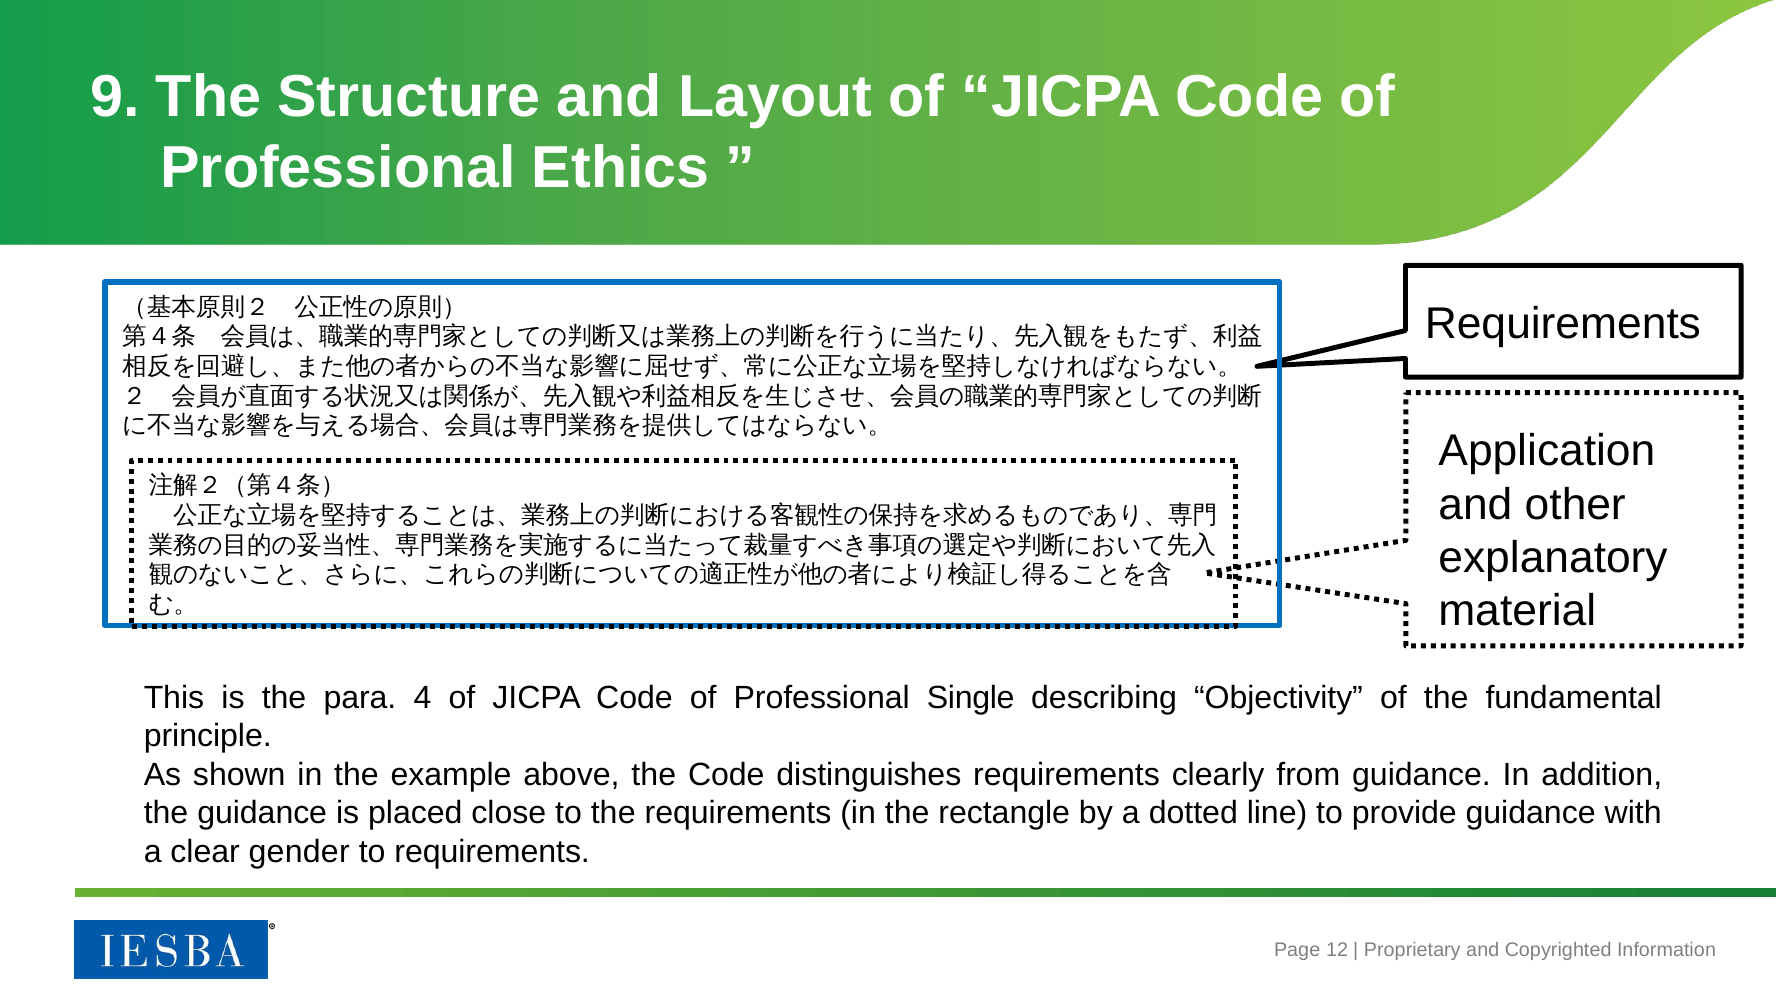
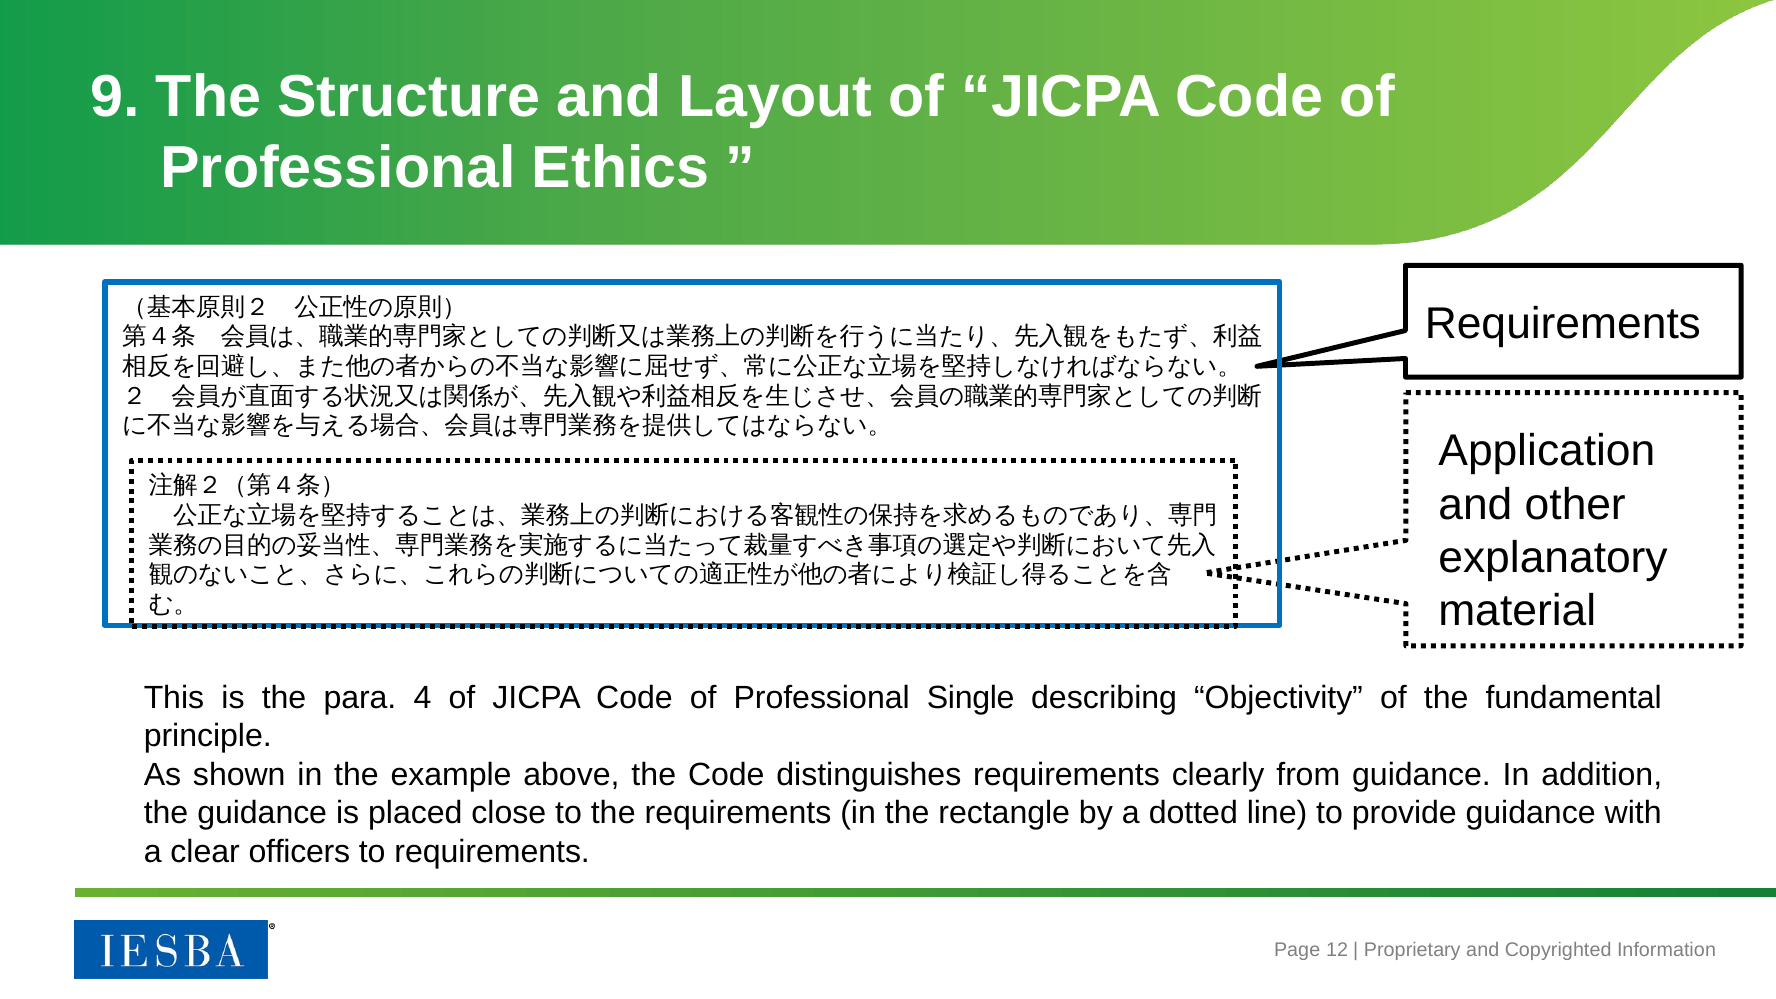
gender: gender -> officers (299, 852)
